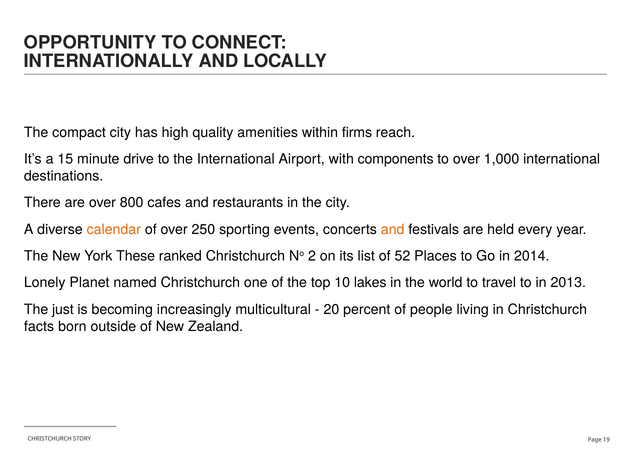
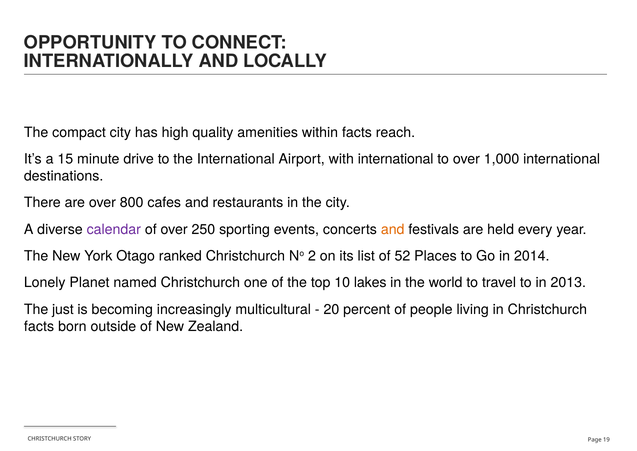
within firms: firms -> facts (357, 132)
with components: components -> international (396, 159)
calendar colour: orange -> purple (114, 229)
These: These -> Otago (136, 256)
